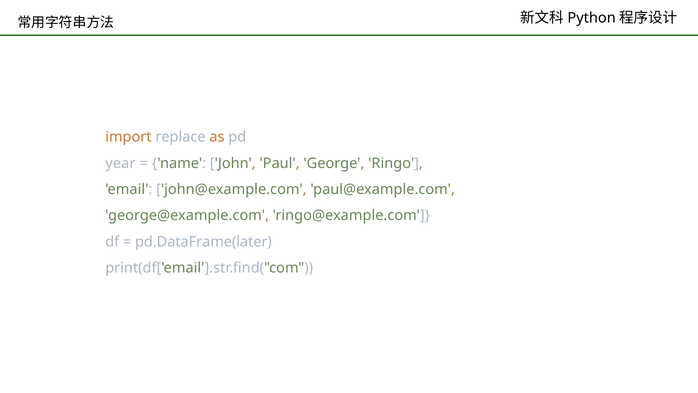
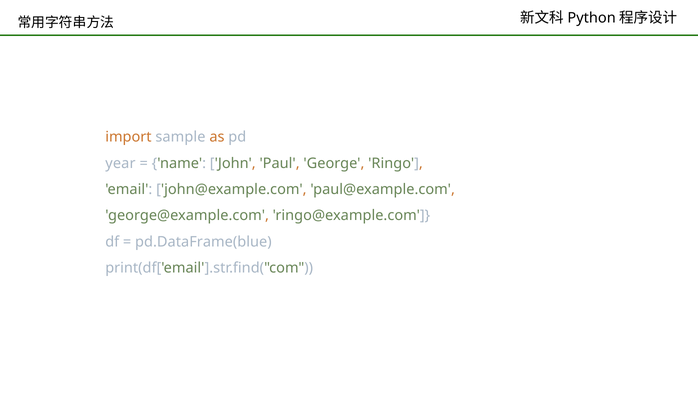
replace: replace -> sample (180, 137)
pd.DataFrame(later: pd.DataFrame(later -> pd.DataFrame(blue (203, 242)
